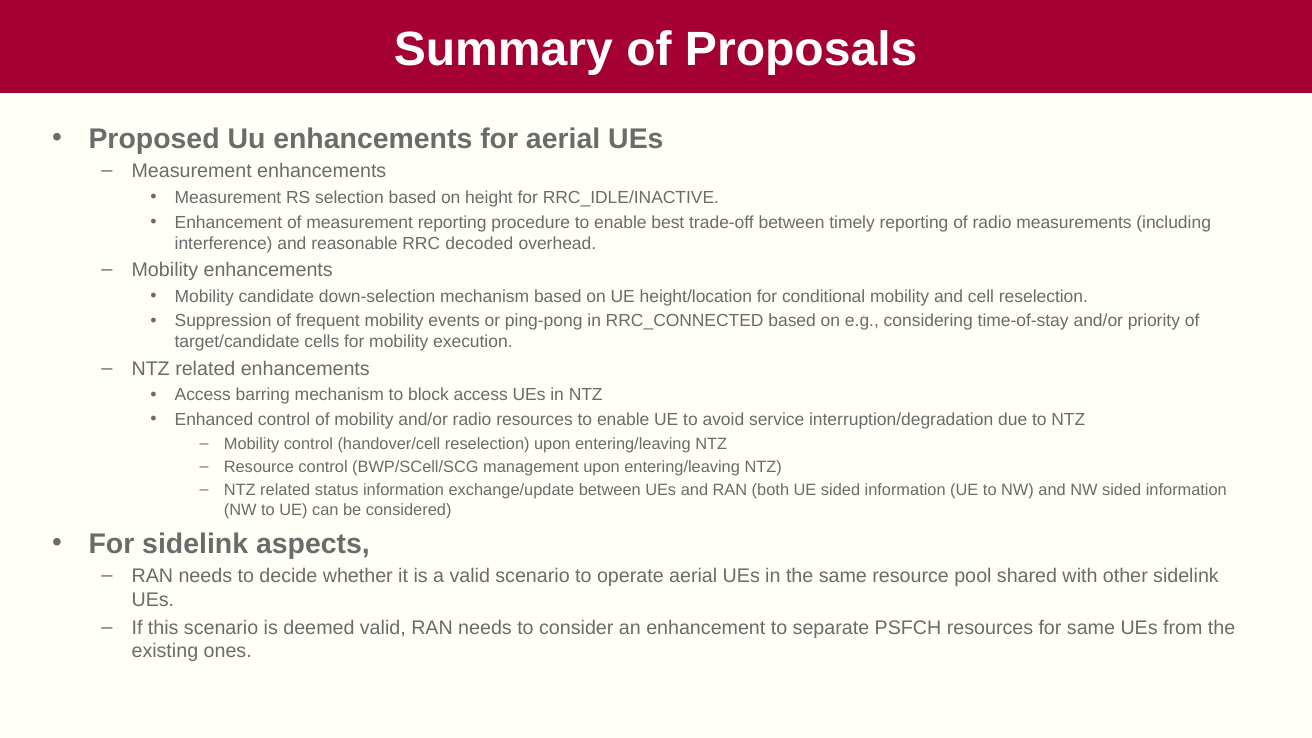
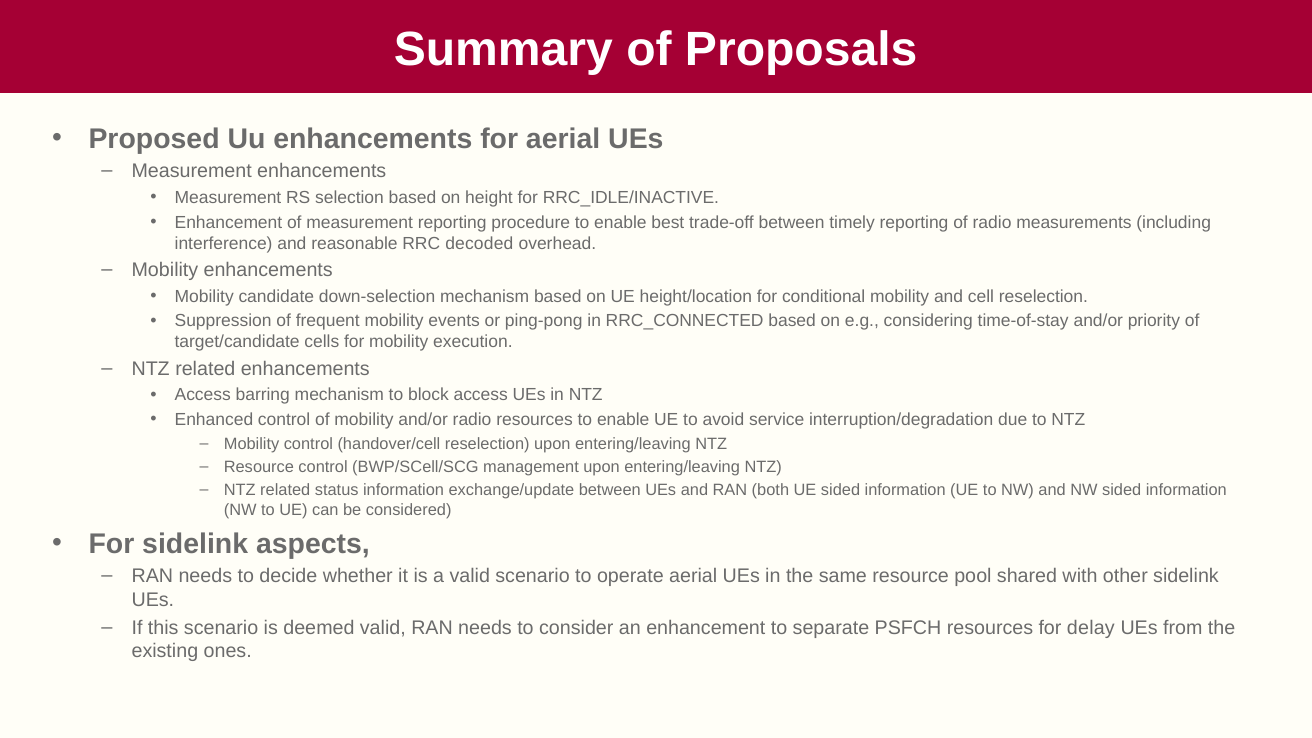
for same: same -> delay (1091, 628)
